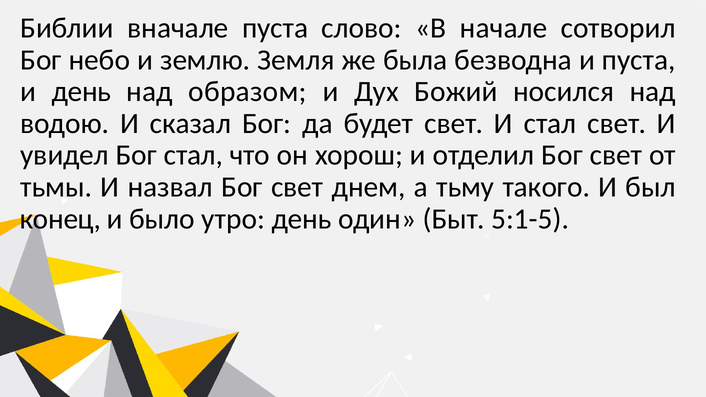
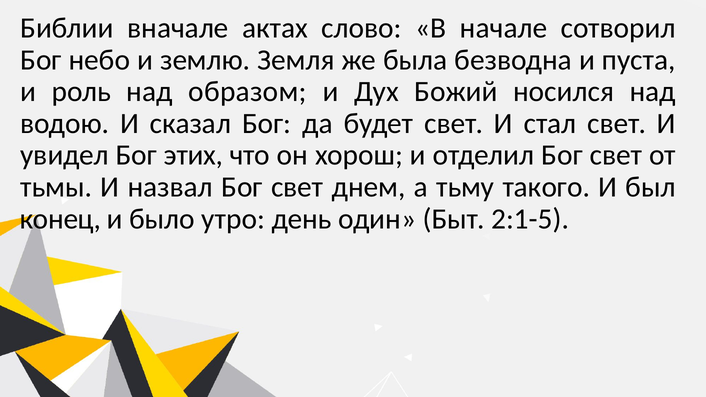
вначале пуста: пуста -> актах (275, 28)
и день: день -> роль (81, 92)
Бог стал: стал -> этих (193, 155)
5:1-5: 5:1-5 -> 2:1-5 (530, 219)
